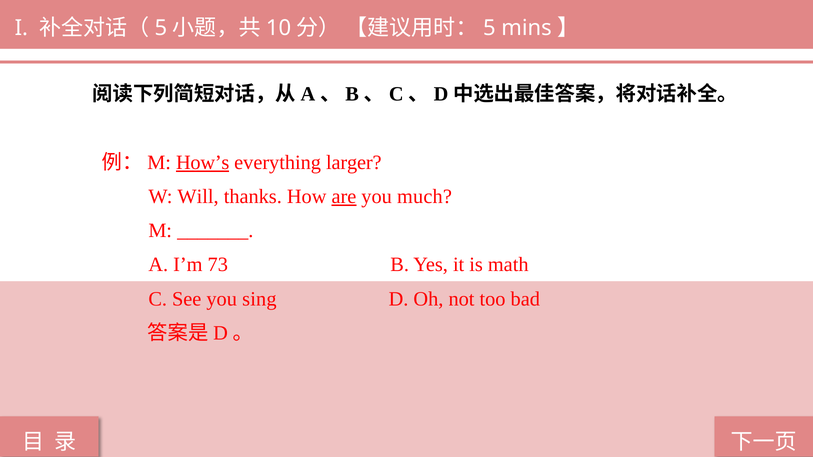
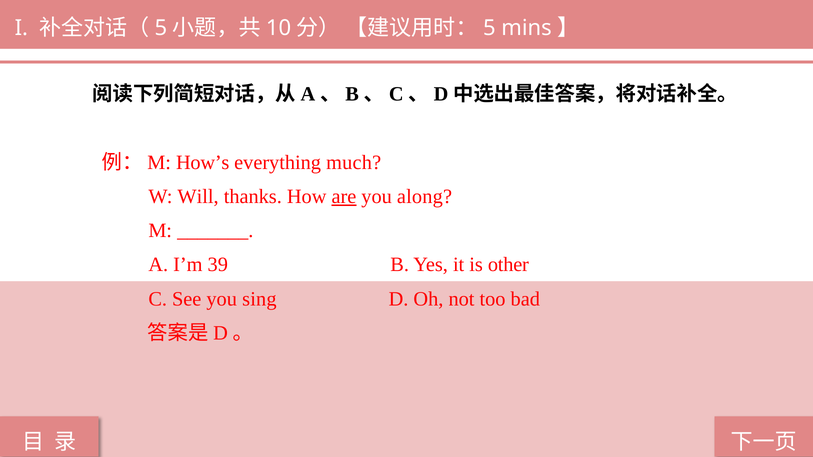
How’s underline: present -> none (203, 163)
larger: larger -> much (354, 163)
much: much -> along (424, 197)
73: 73 -> 39 (218, 265)
math: math -> other (508, 265)
